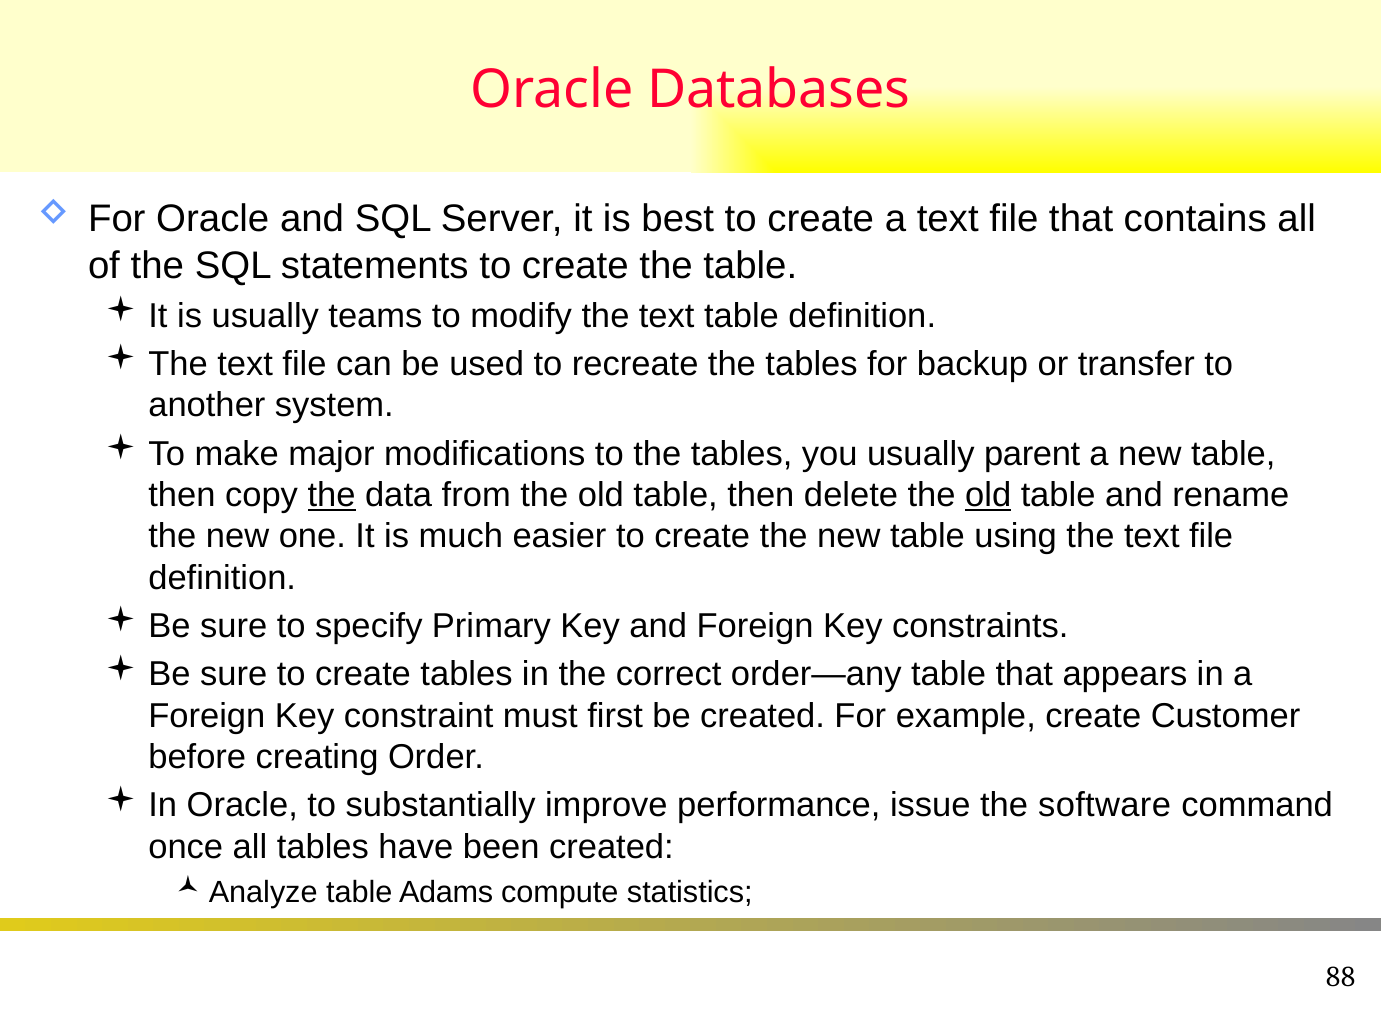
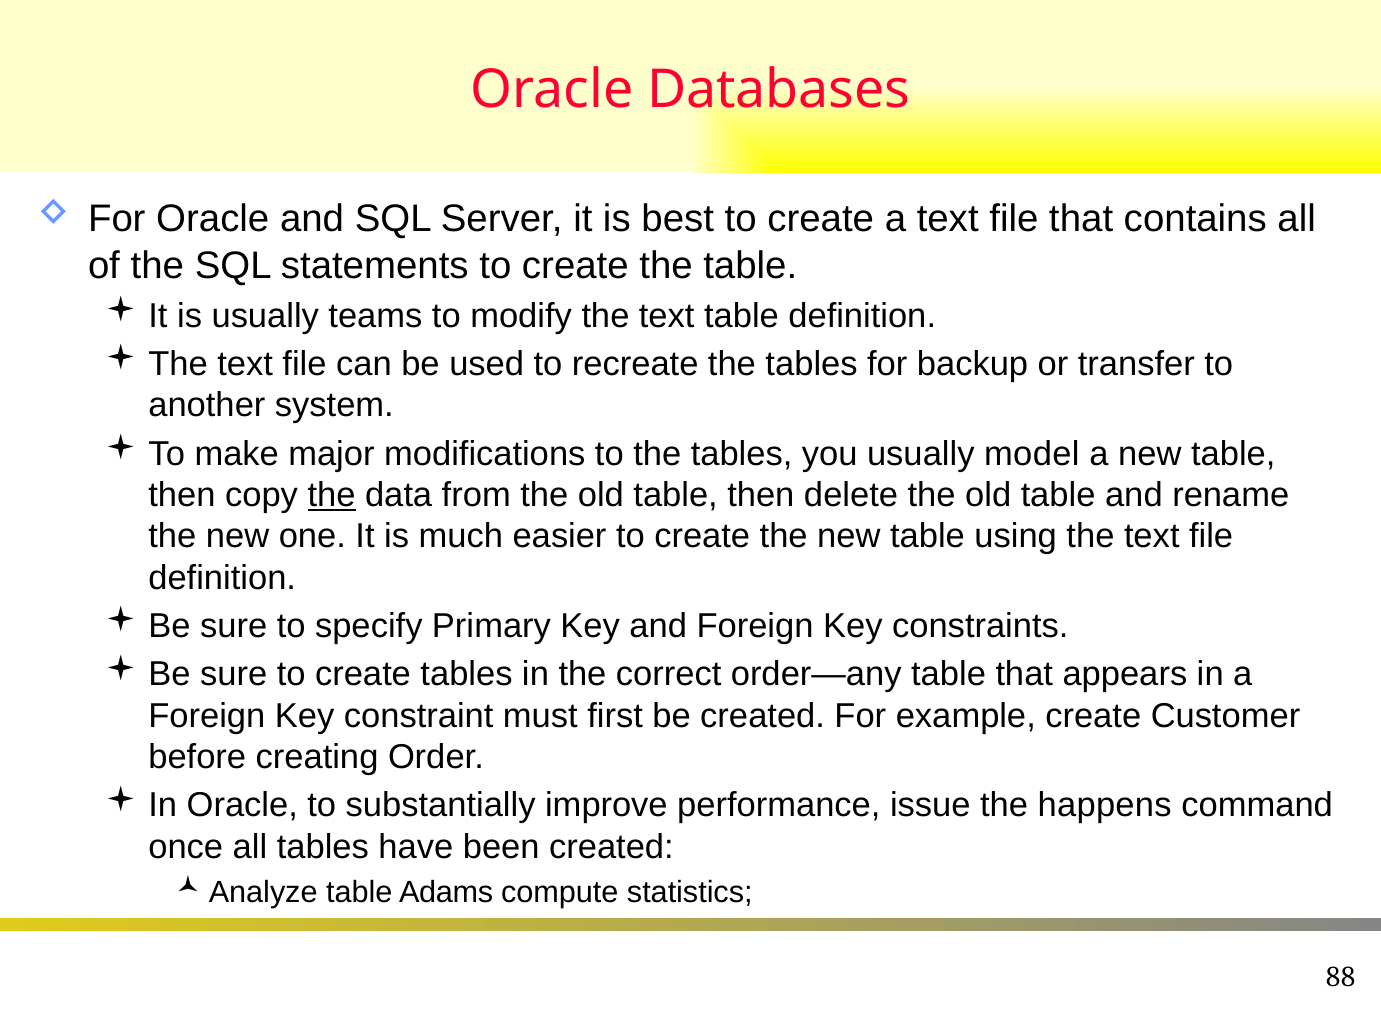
parent: parent -> model (1032, 454)
old underline: present -> none (988, 495)
software: software -> happens (1105, 806)
